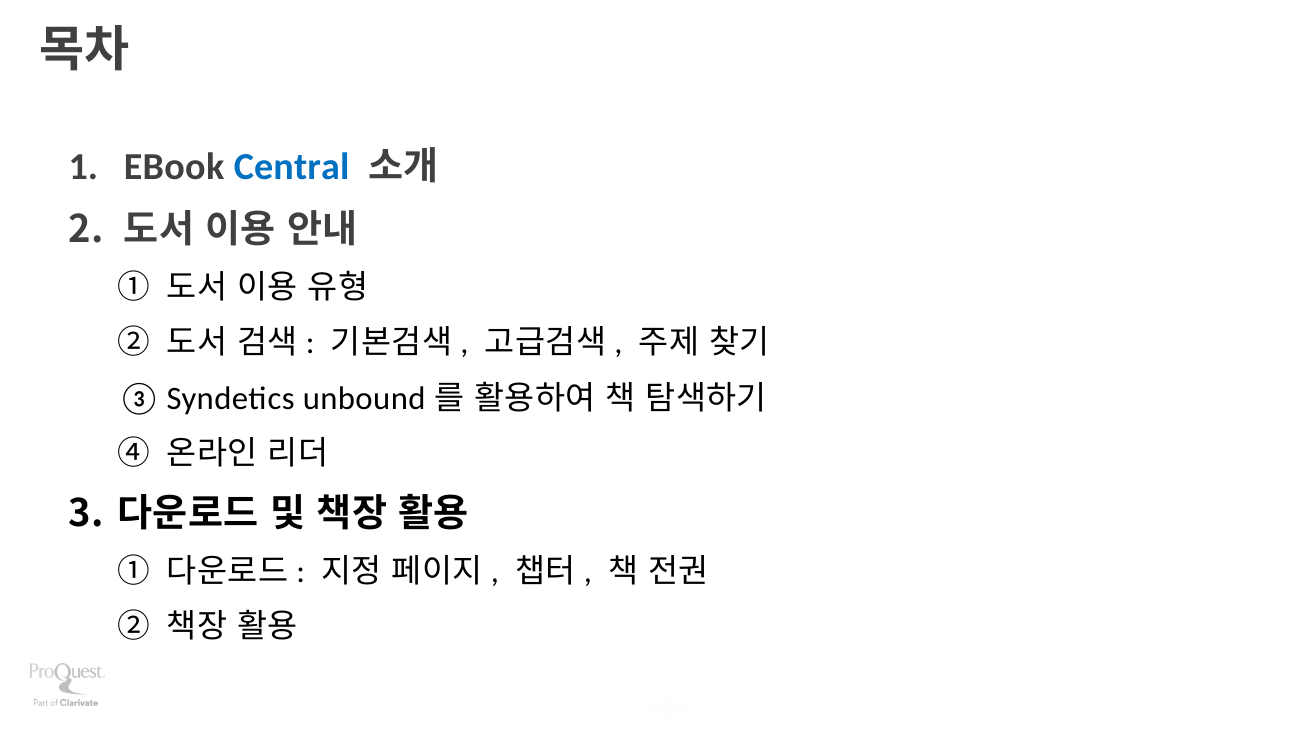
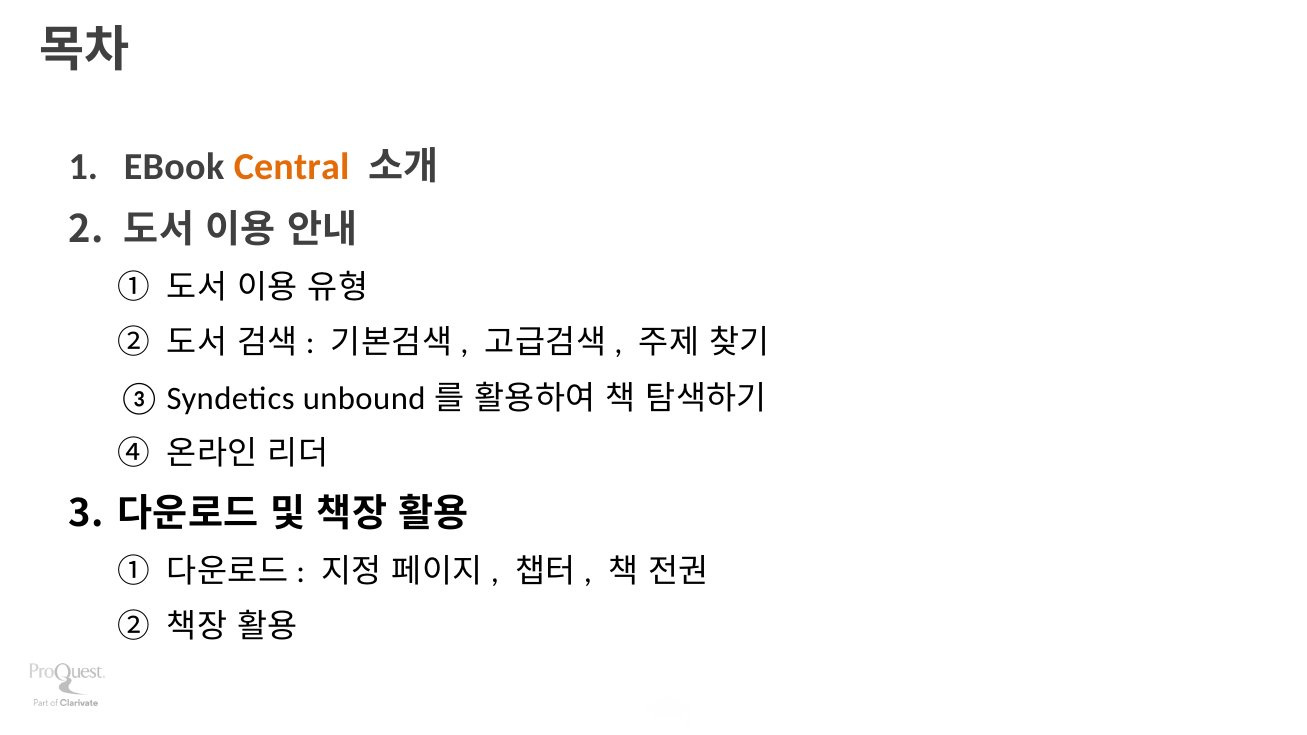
Central colour: blue -> orange (292, 167)
